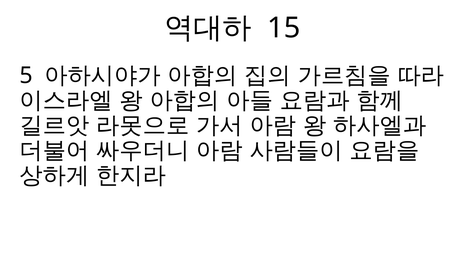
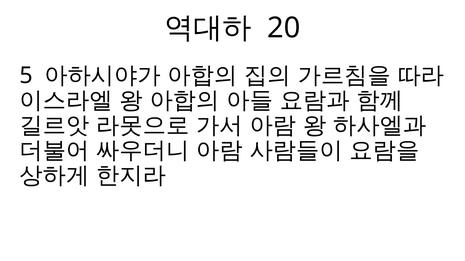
15: 15 -> 20 (284, 28)
